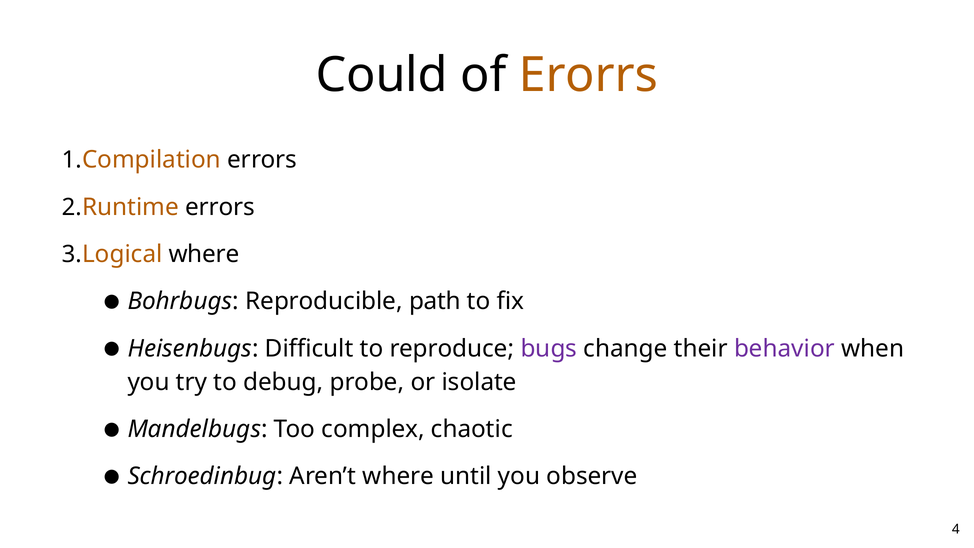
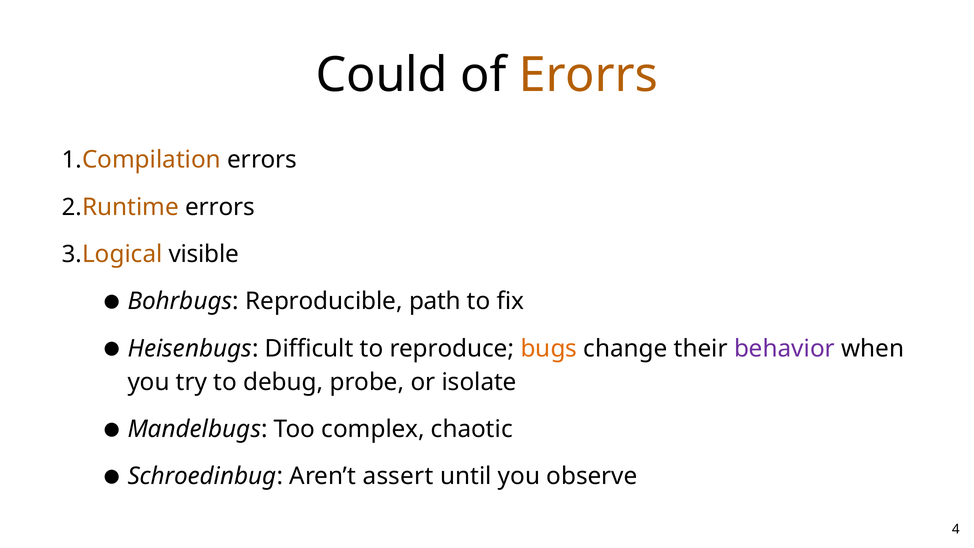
where: where -> visible (204, 254)
bugs colour: purple -> orange (549, 348)
Aren’t where: where -> assert (398, 476)
